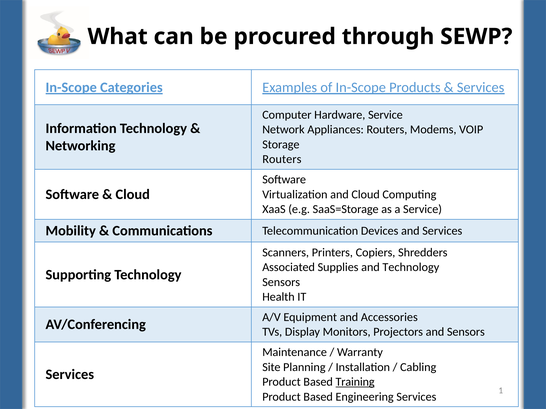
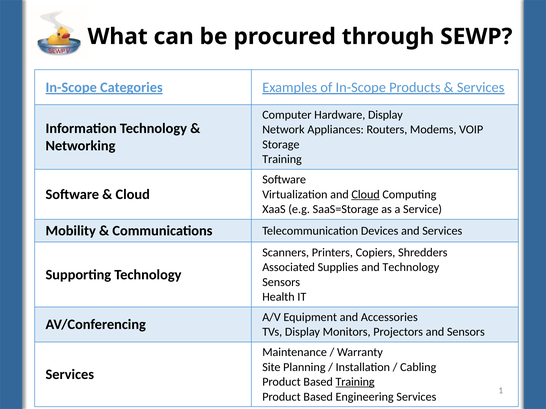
Hardware Service: Service -> Display (385, 115)
Routers: Routers -> Training (282, 159)
Cloud underline: none -> present (366, 195)
